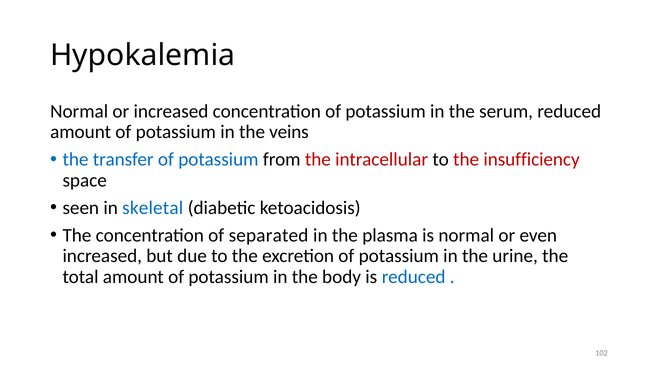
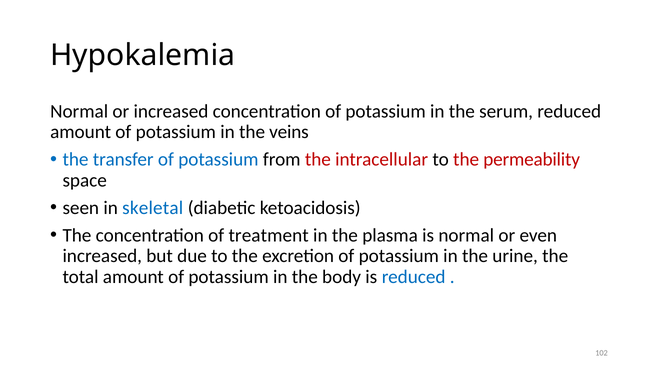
insufficiency: insufficiency -> permeability (532, 160)
separated: separated -> treatment (269, 235)
